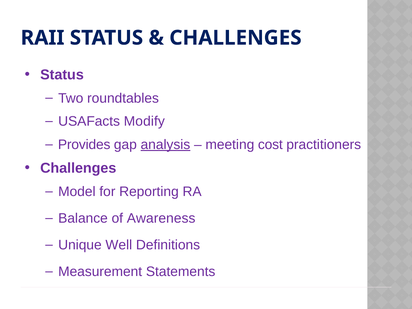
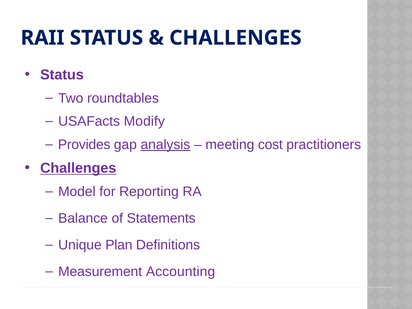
Challenges underline: none -> present (78, 168)
Awareness: Awareness -> Statements (161, 218)
Well: Well -> Plan (119, 245)
Statements: Statements -> Accounting (181, 272)
